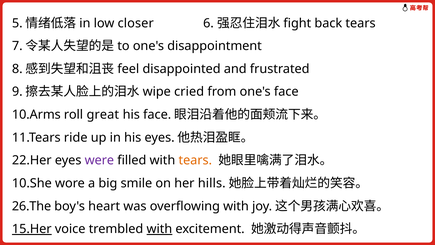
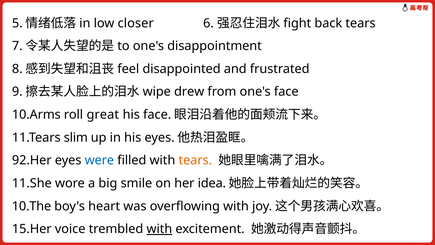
cried: cried -> drew (189, 92)
ride: ride -> slim (76, 137)
22.Her: 22.Her -> 92.Her (32, 160)
were colour: purple -> blue (99, 160)
10.She: 10.She -> 11.She (32, 183)
hills: hills -> idea (212, 183)
26.The: 26.The -> 10.The (32, 206)
15.Her underline: present -> none (32, 229)
